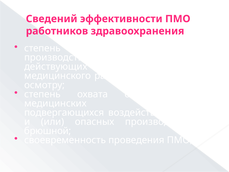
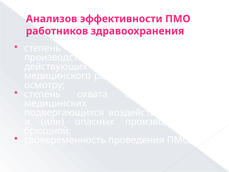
Сведений: Сведений -> Анализов (52, 19)
